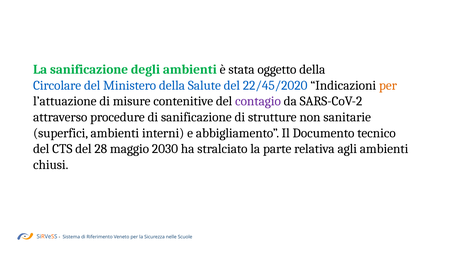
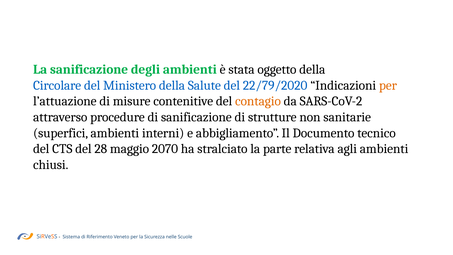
22/45/2020: 22/45/2020 -> 22/79/2020 (275, 85)
contagio colour: purple -> orange (258, 101)
2030: 2030 -> 2070 (165, 149)
